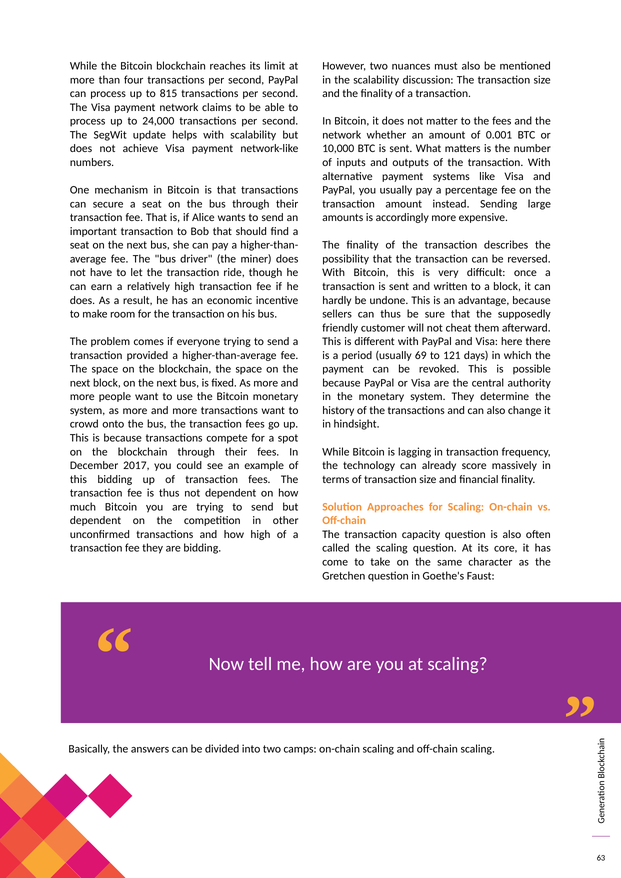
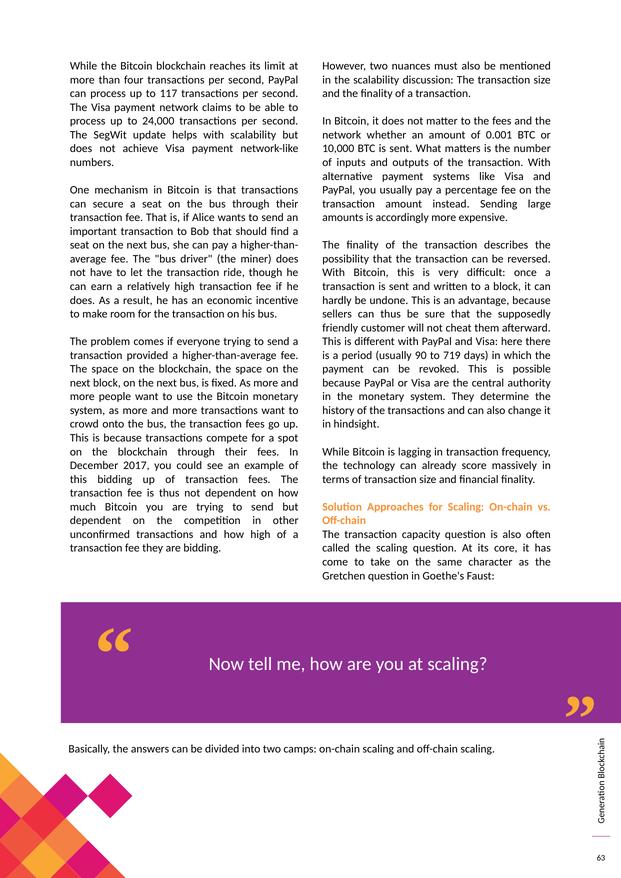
815: 815 -> 117 (169, 94)
69: 69 -> 90 (421, 355)
121: 121 -> 719 (452, 355)
